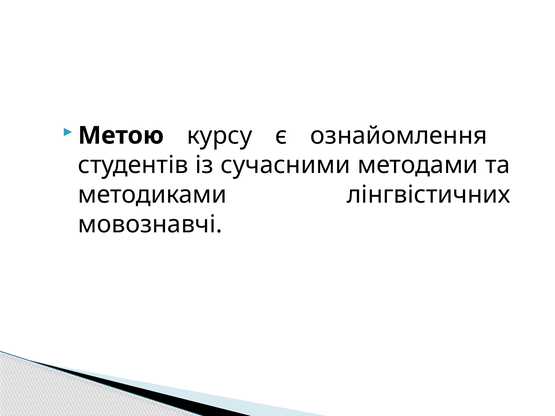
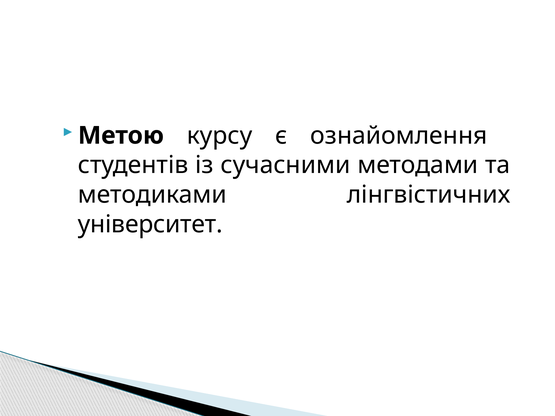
мовознавчі: мовознавчі -> університет (150, 224)
